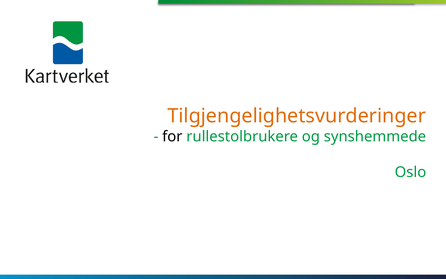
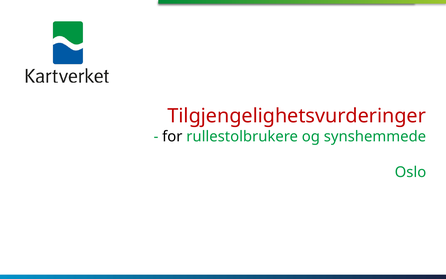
Tilgjengelighetsvurderinger colour: orange -> red (297, 116)
